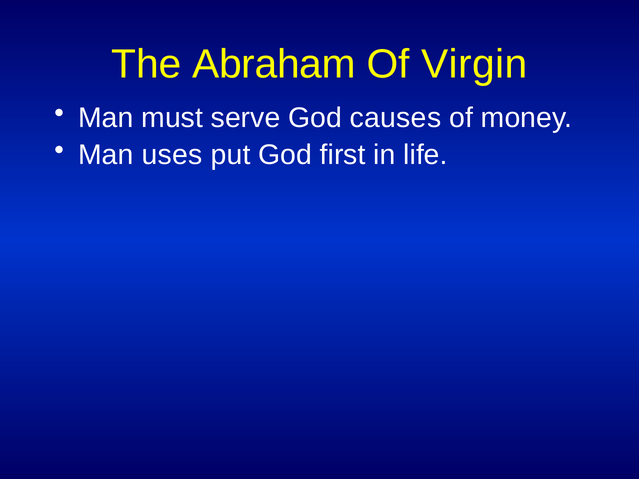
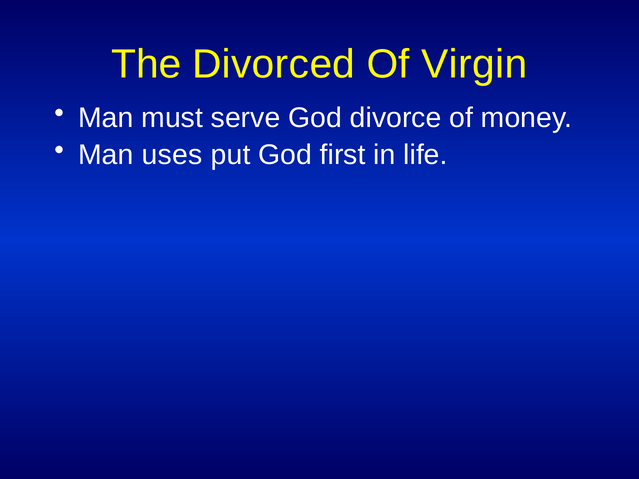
Abraham: Abraham -> Divorced (274, 64)
causes: causes -> divorce (396, 118)
